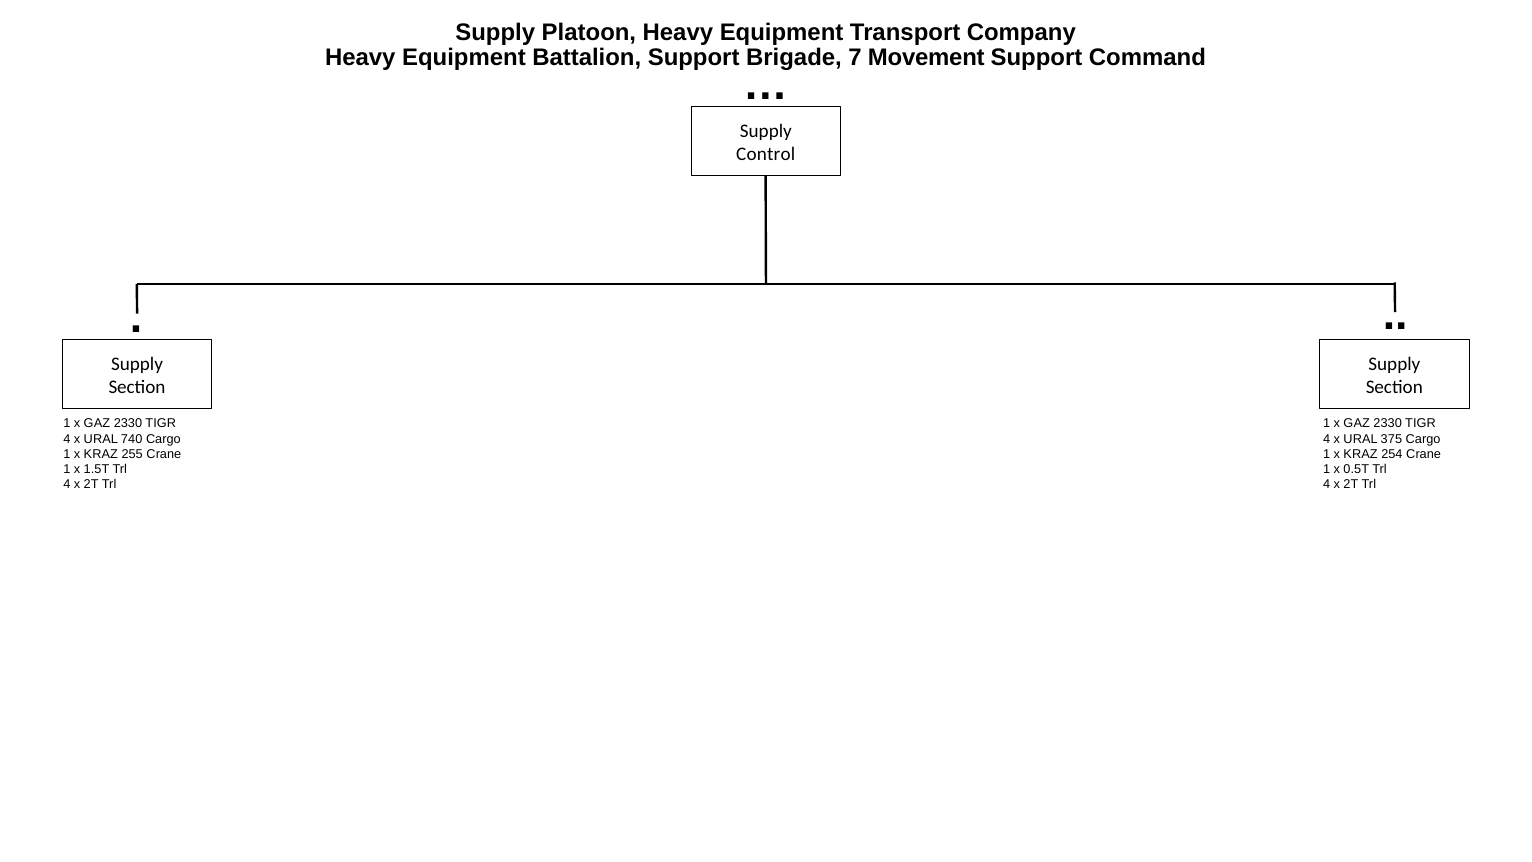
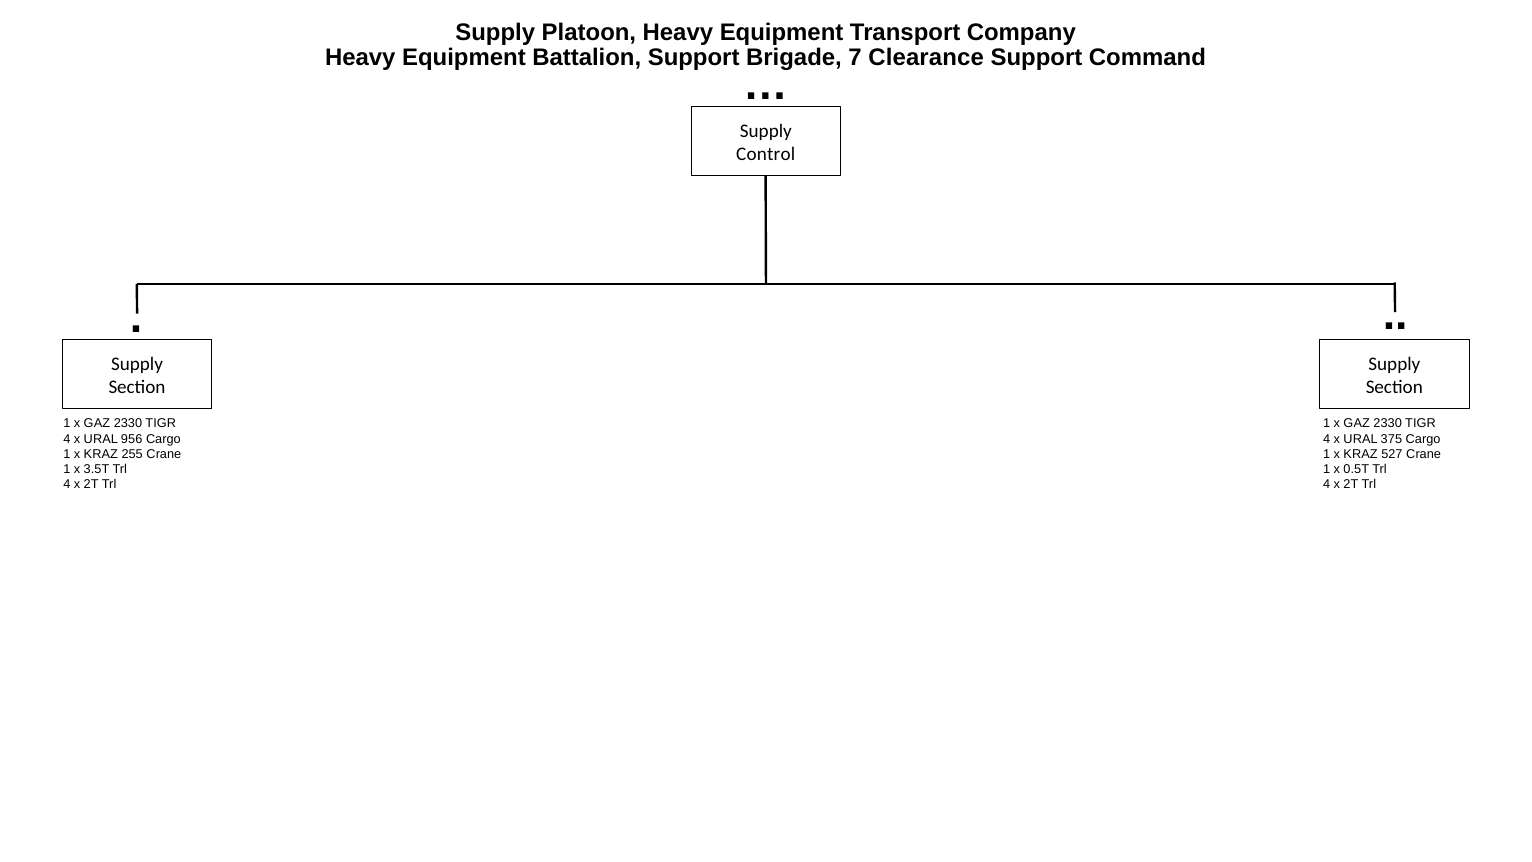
Movement: Movement -> Clearance (926, 58)
740: 740 -> 956 (132, 439)
254: 254 -> 527 (1392, 454)
1.5T: 1.5T -> 3.5T (97, 469)
